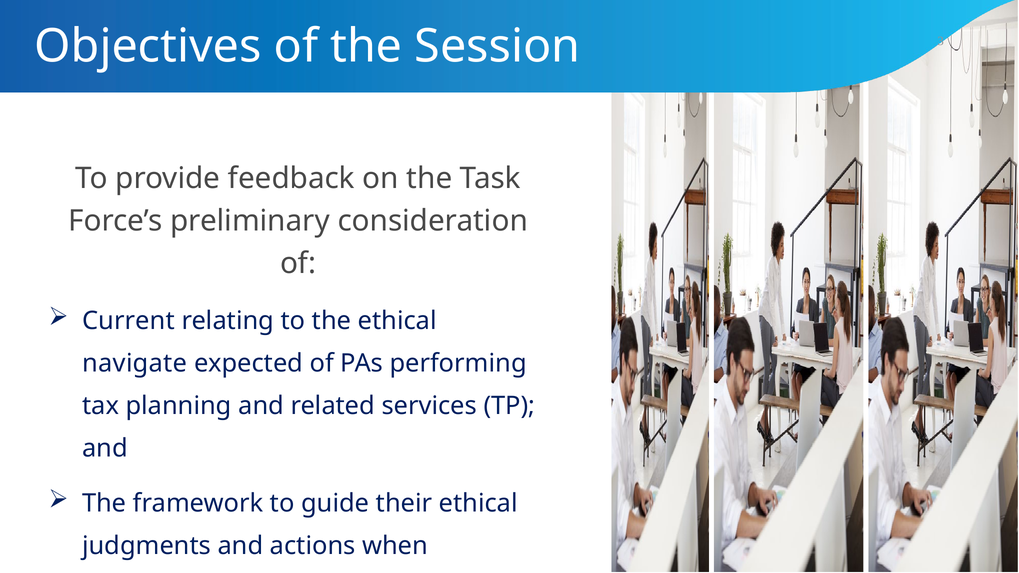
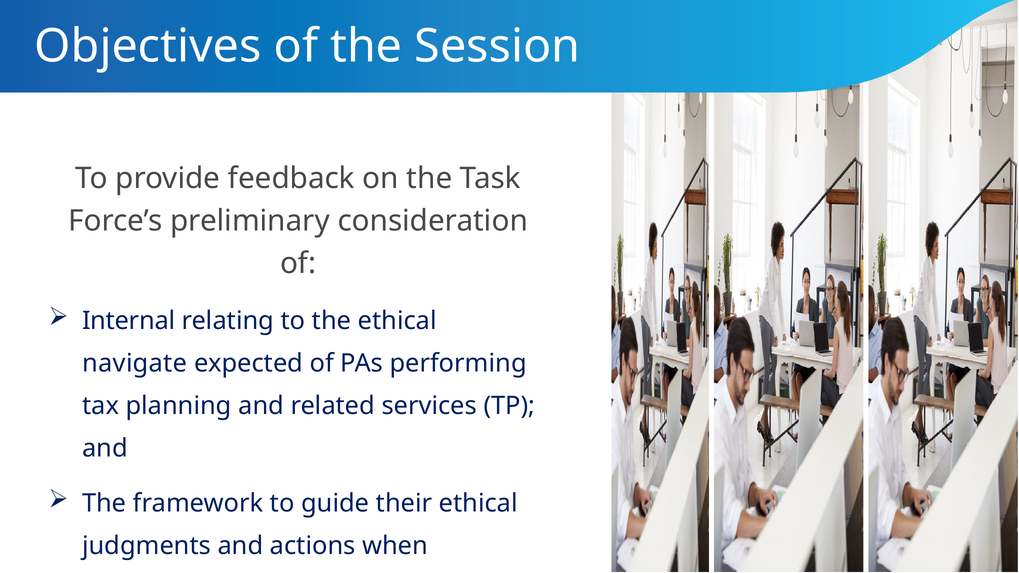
3: 3 -> 1 (941, 41)
Current: Current -> Internal (129, 321)
